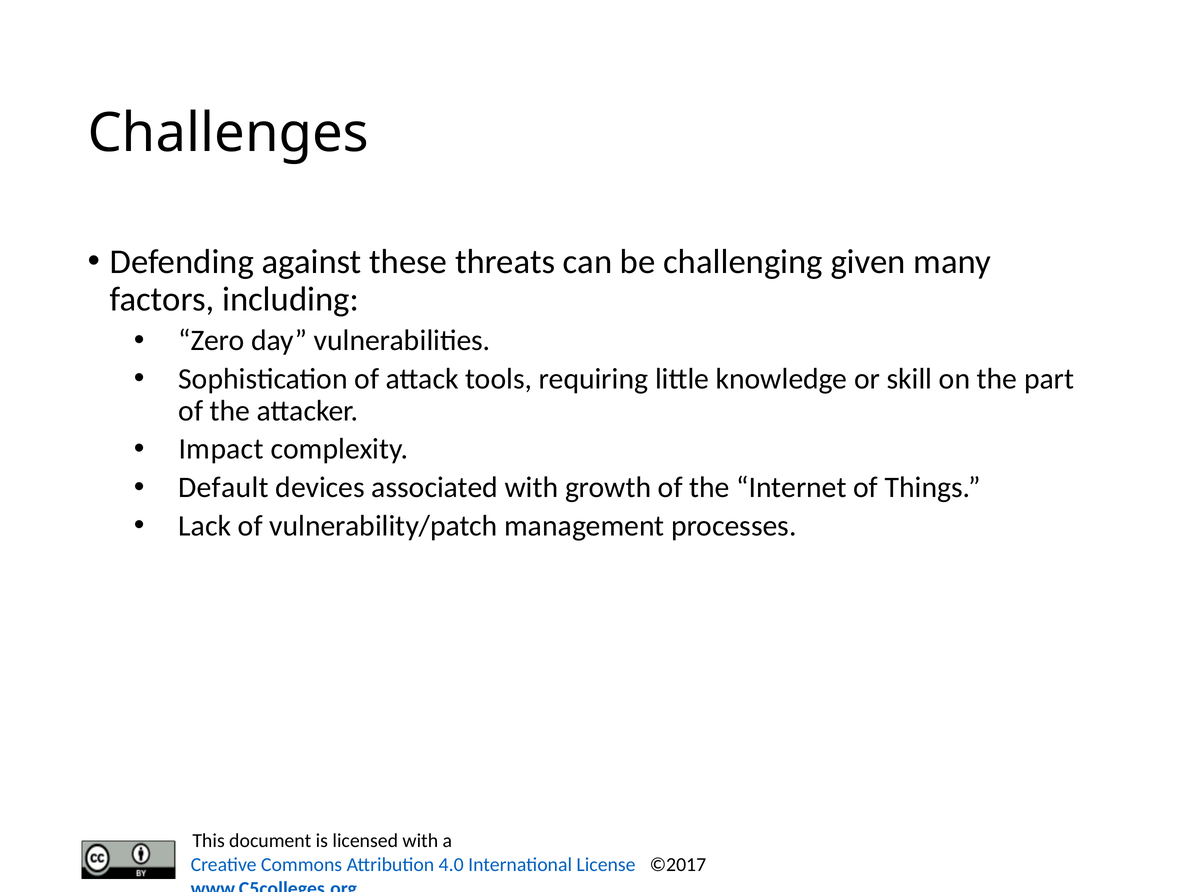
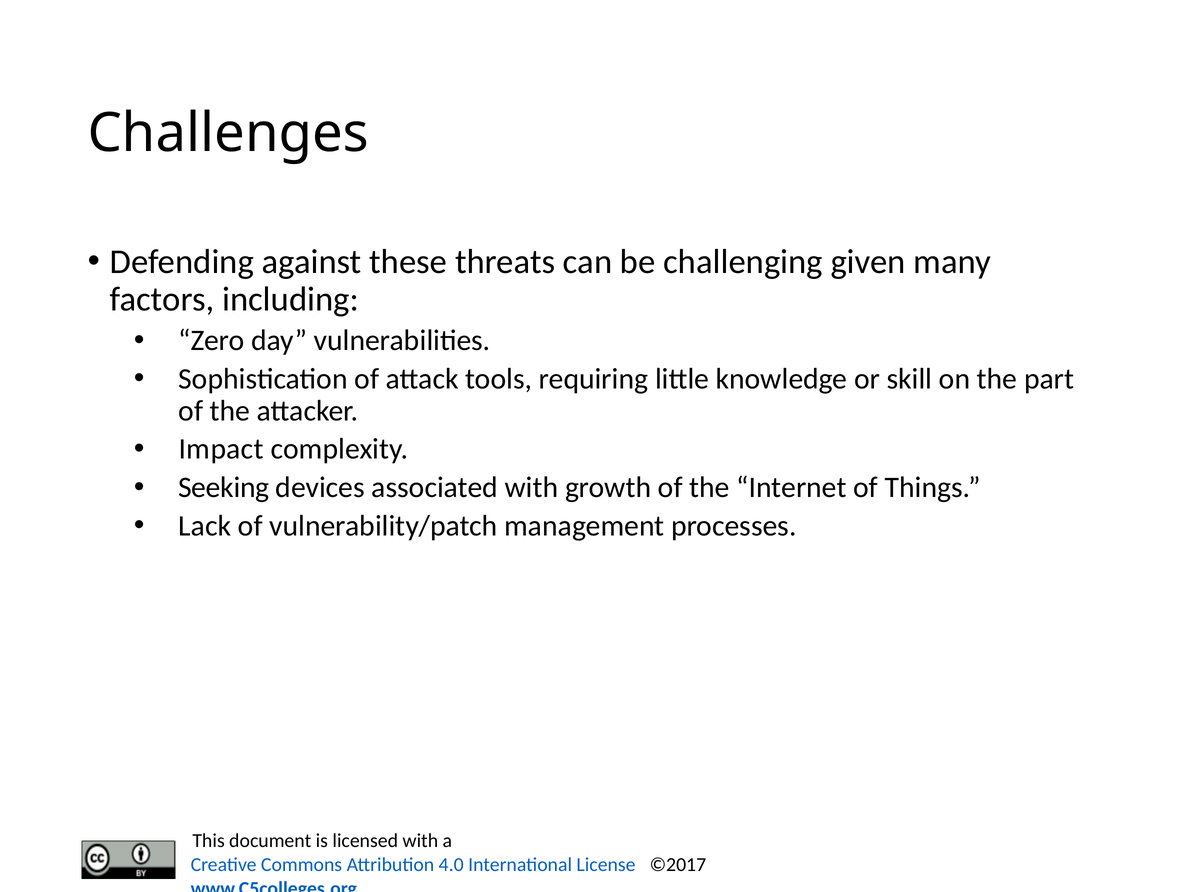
Default: Default -> Seeking (224, 487)
